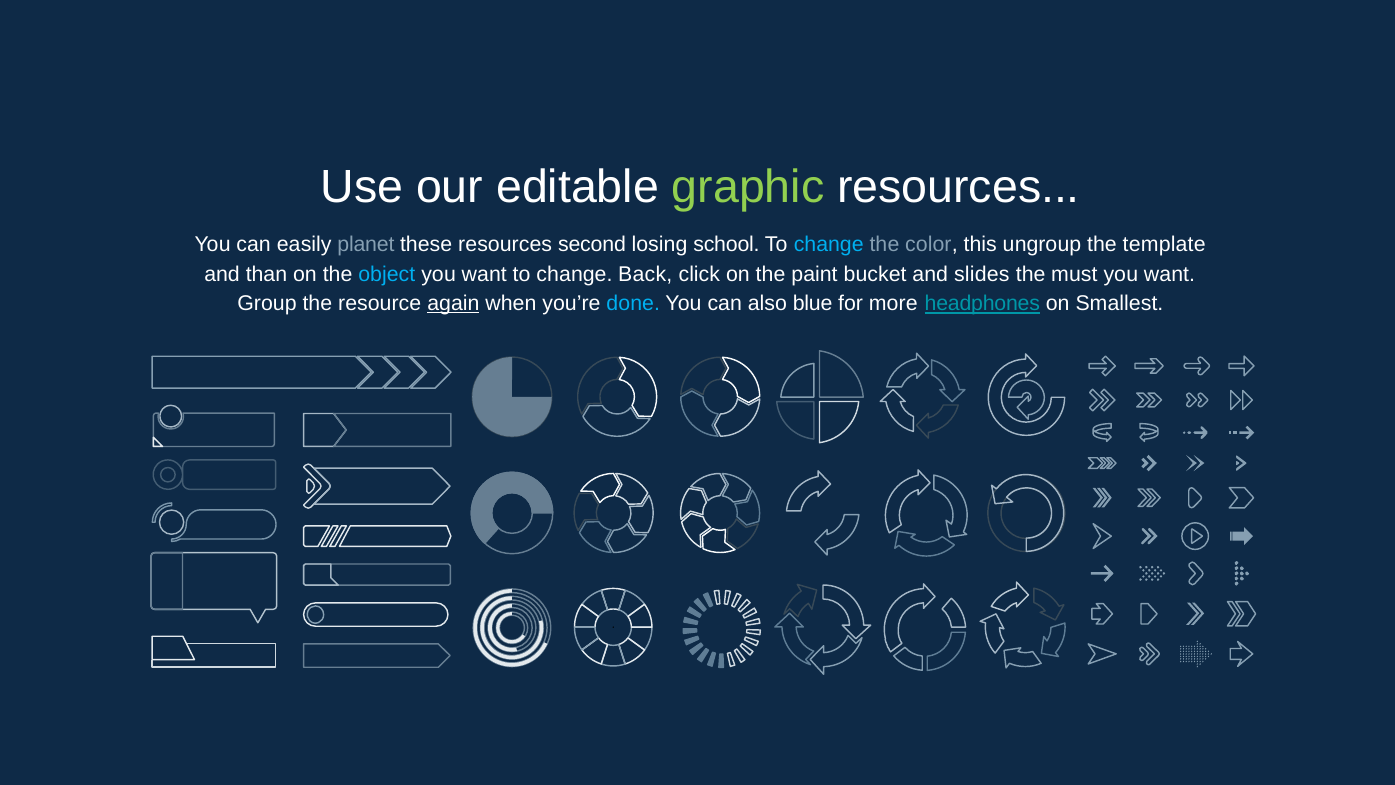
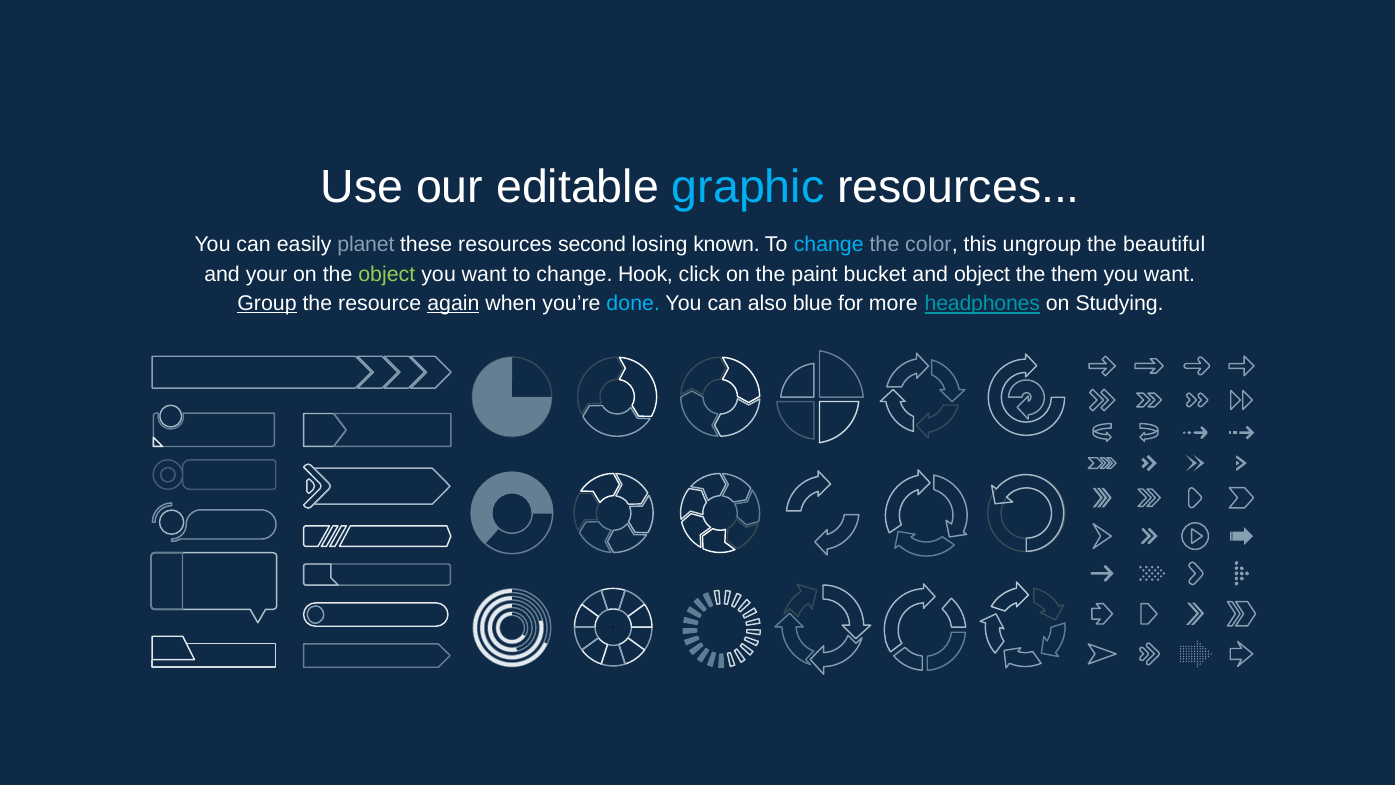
graphic colour: light green -> light blue (748, 188)
school: school -> known (726, 245)
template: template -> beautiful (1164, 245)
than: than -> your (266, 274)
object colour: light blue -> light green (387, 274)
Back: Back -> Hook (645, 274)
and slides: slides -> object (982, 274)
must: must -> them (1075, 274)
Group underline: none -> present (267, 303)
Smallest: Smallest -> Studying (1119, 303)
